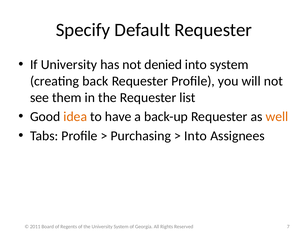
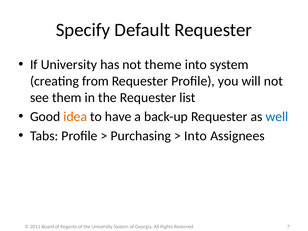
denied: denied -> theme (163, 65)
back: back -> from (95, 81)
well colour: orange -> blue (277, 117)
